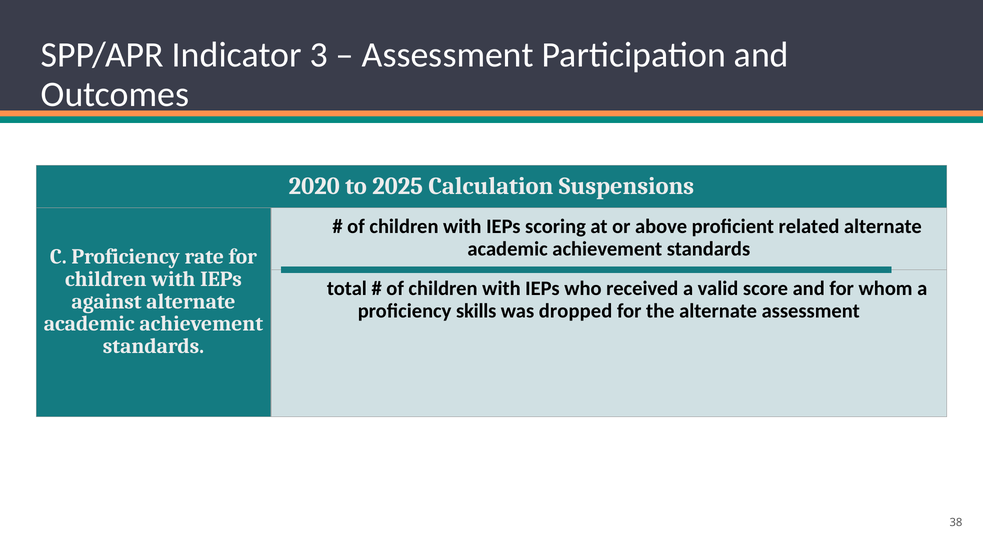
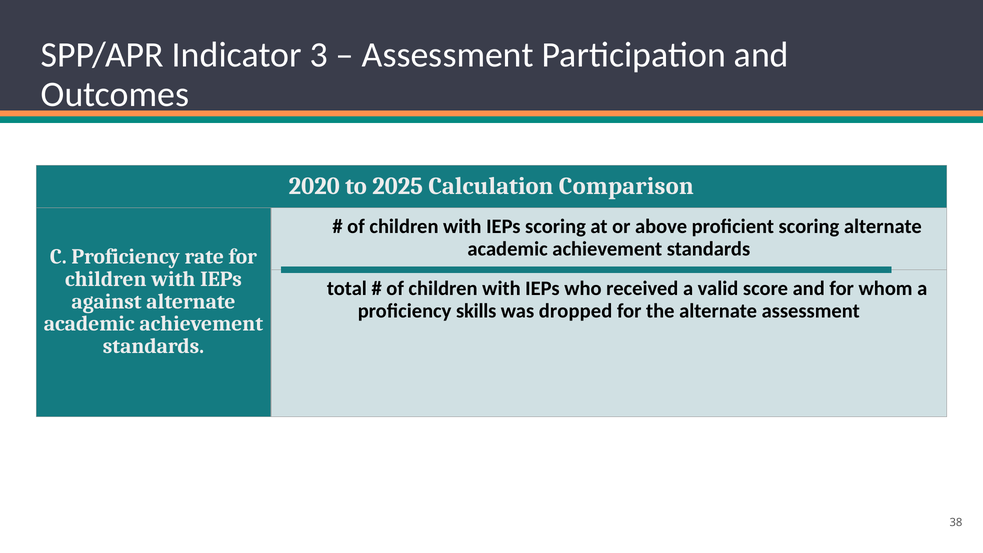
Suspensions: Suspensions -> Comparison (626, 186)
proficient related: related -> scoring (809, 226)
